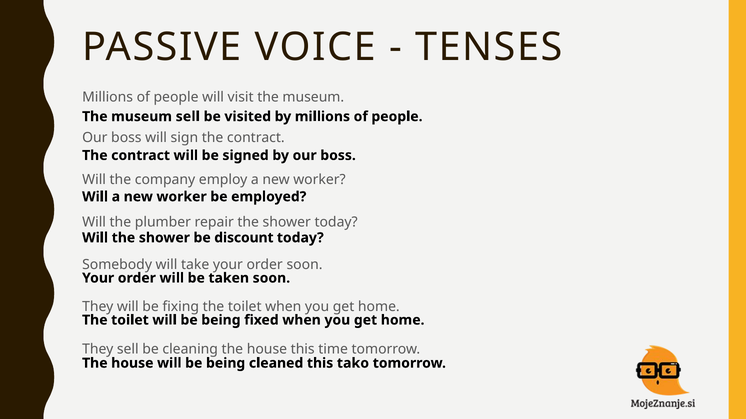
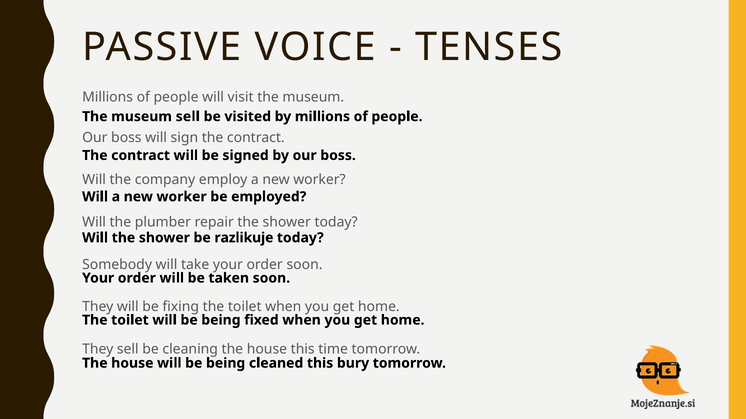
discount: discount -> razlikuje (244, 238)
tako: tako -> bury (353, 364)
